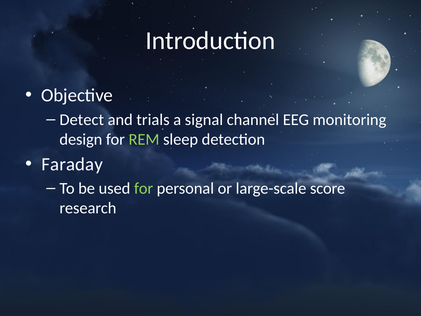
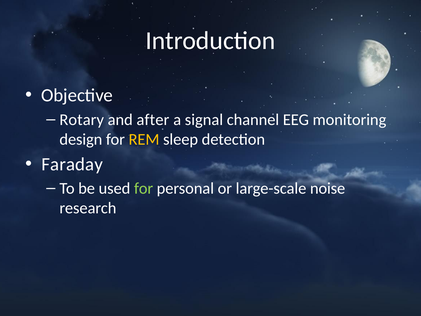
Detect: Detect -> Rotary (82, 120)
trials: trials -> after (153, 120)
REM colour: light green -> yellow (144, 139)
score: score -> noise (328, 188)
